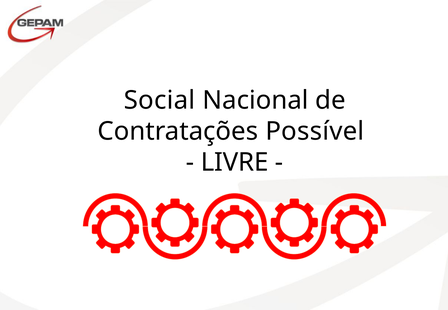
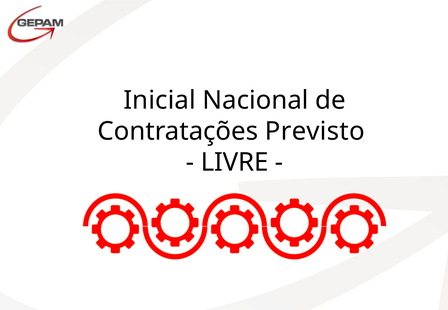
Social: Social -> Inicial (160, 100)
Possível: Possível -> Previsto (315, 131)
